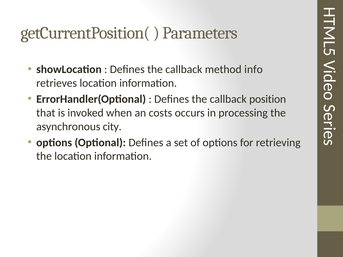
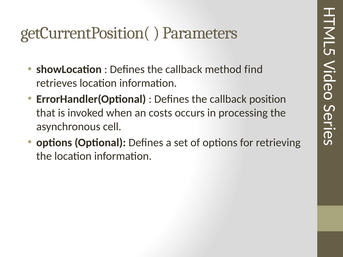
info: info -> find (254, 69)
city: city -> cell (112, 127)
